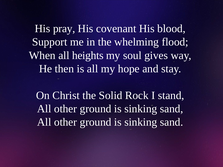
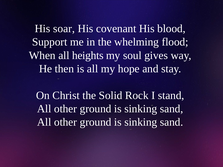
pray: pray -> soar (64, 29)
